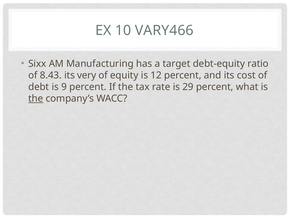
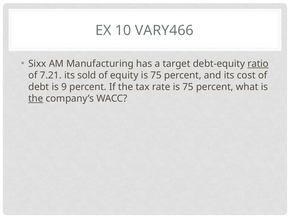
ratio underline: none -> present (258, 64)
8.43: 8.43 -> 7.21 (51, 75)
very: very -> sold (87, 75)
equity is 12: 12 -> 75 (156, 75)
rate is 29: 29 -> 75 (188, 87)
